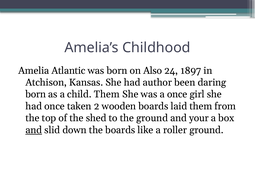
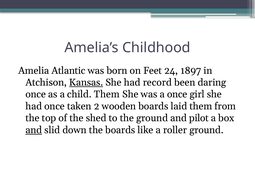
Also: Also -> Feet (153, 71)
Kansas underline: none -> present (86, 83)
author: author -> record (157, 83)
born: born -> once (36, 94)
your: your -> pilot (199, 118)
